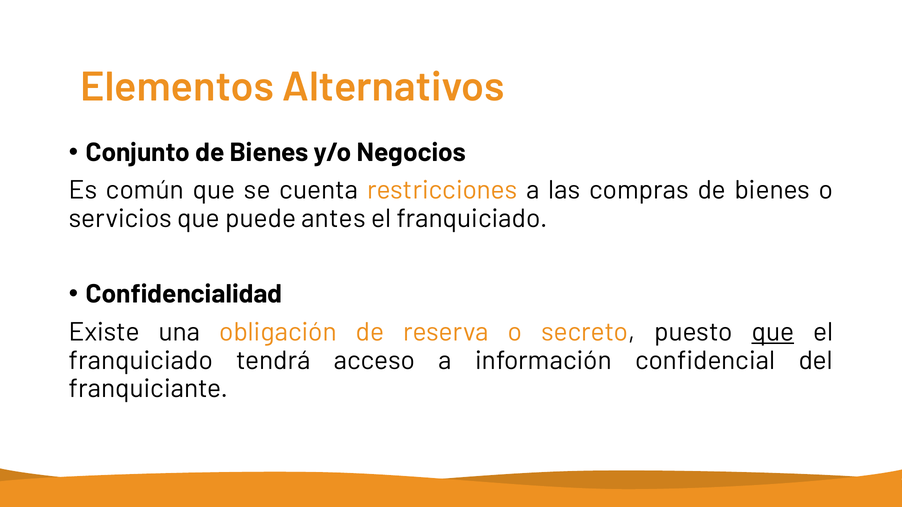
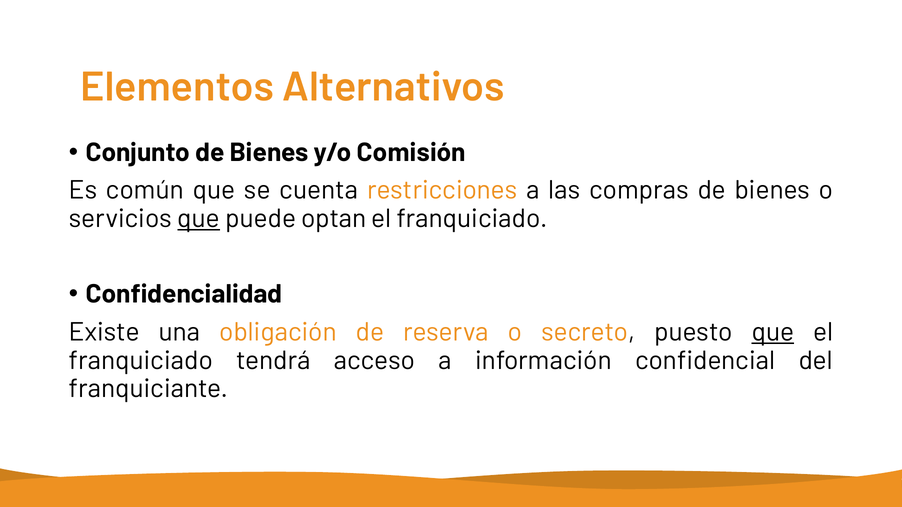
Negocios: Negocios -> Comisión (411, 153)
que underline: none -> present (199, 219)
antes: antes -> optan (334, 219)
